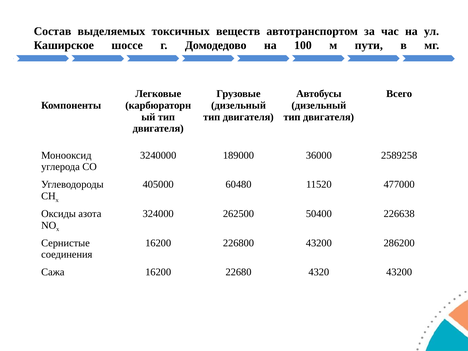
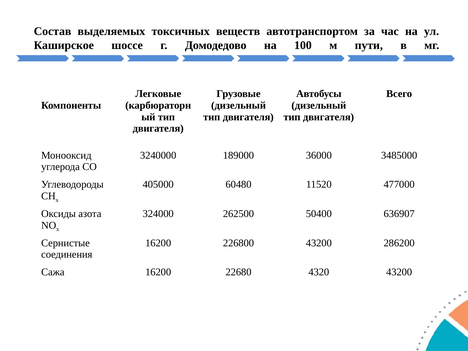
2589258: 2589258 -> 3485000 (399, 155)
226638: 226638 -> 636907 (399, 214)
